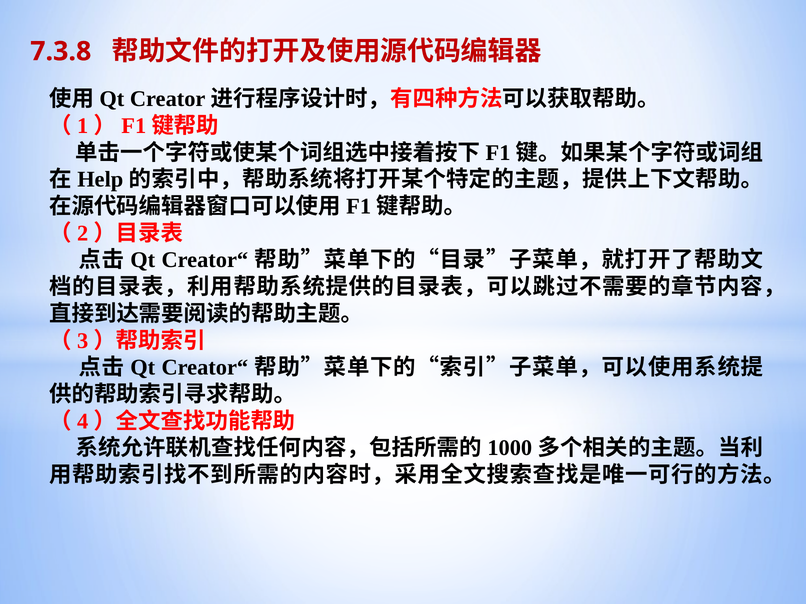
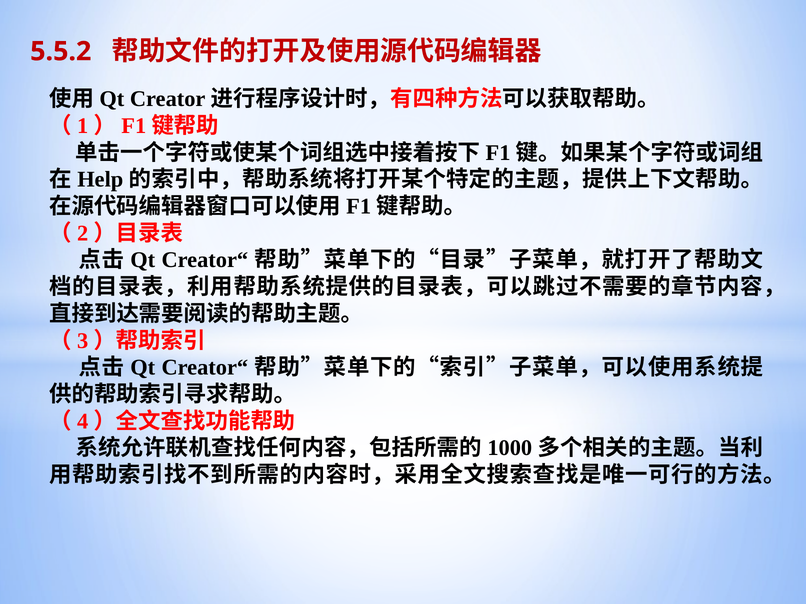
7.3.8: 7.3.8 -> 5.5.2 (61, 51)
